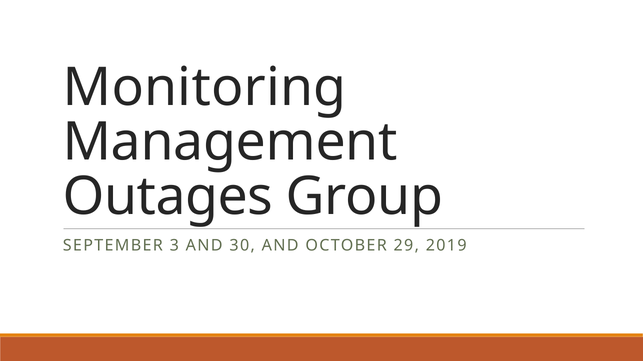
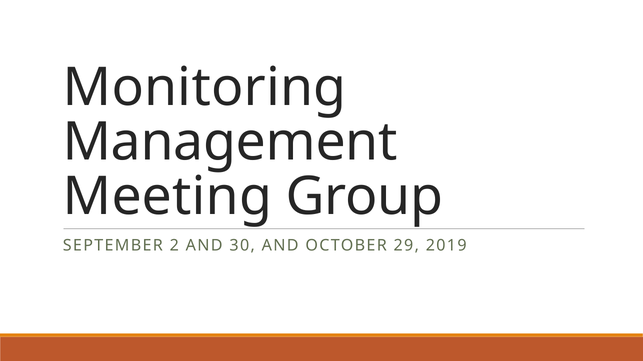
Outages: Outages -> Meeting (167, 197)
3: 3 -> 2 (174, 246)
